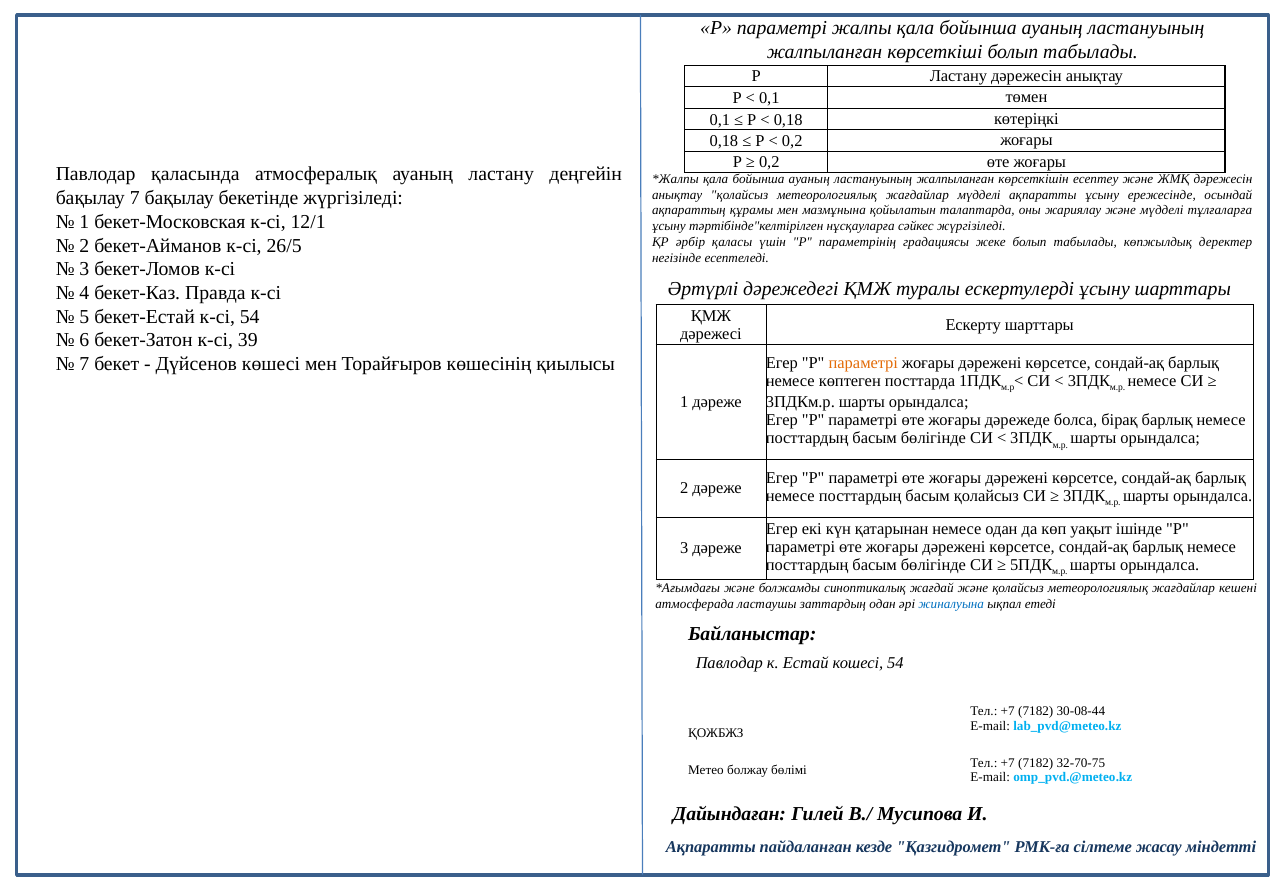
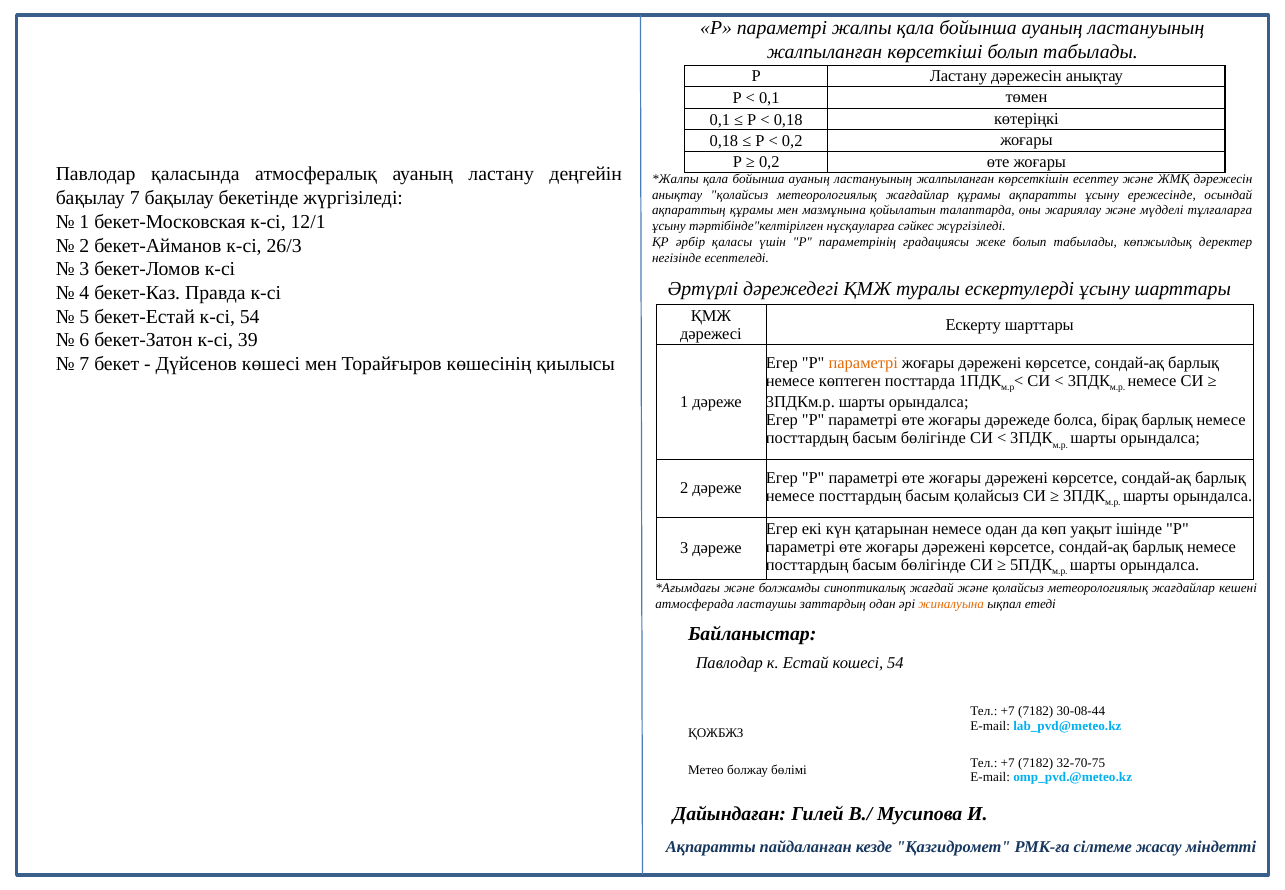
жағдайлар мүдделі: мүдделі -> құрамы (979, 195)
26/5: 26/5 -> 26/3 (284, 245)
жиналуына colour: blue -> orange (951, 604)
